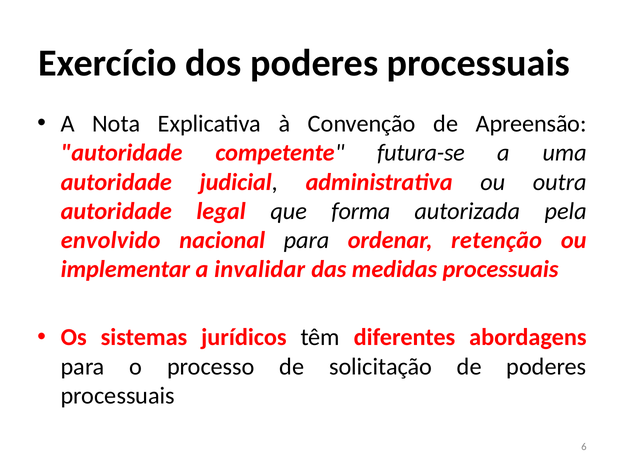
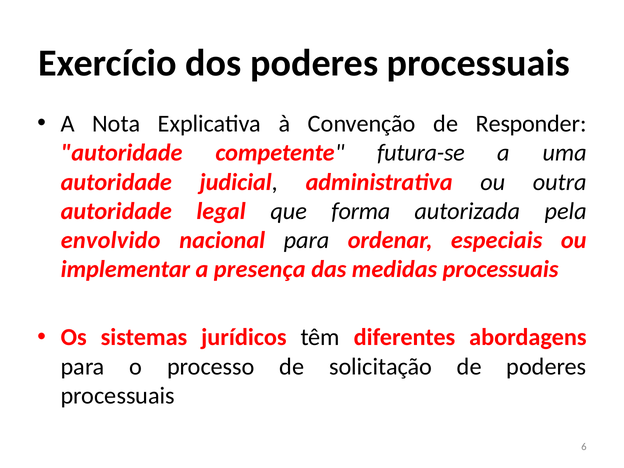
Apreensão: Apreensão -> Responder (531, 124)
retenção: retenção -> especiais (497, 240)
invalidar: invalidar -> presença (260, 269)
